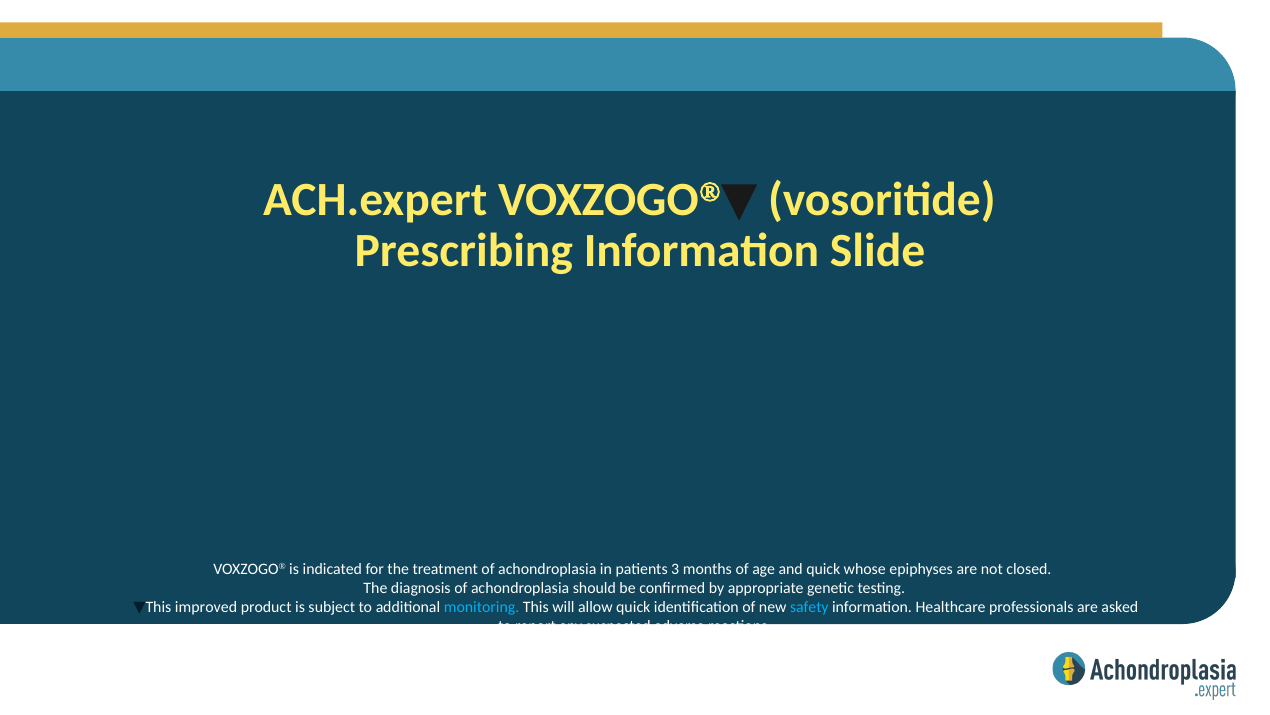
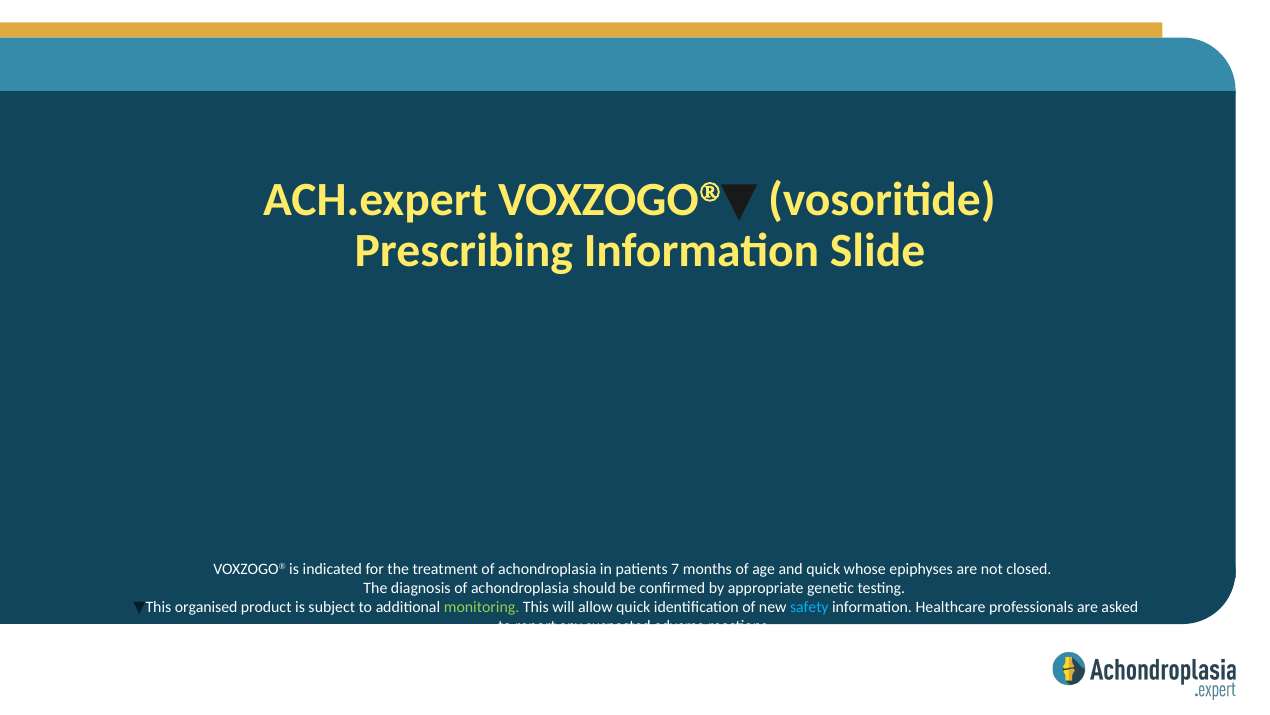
3: 3 -> 7 (675, 569)
improved: improved -> organised (206, 607)
monitoring colour: light blue -> light green (482, 607)
